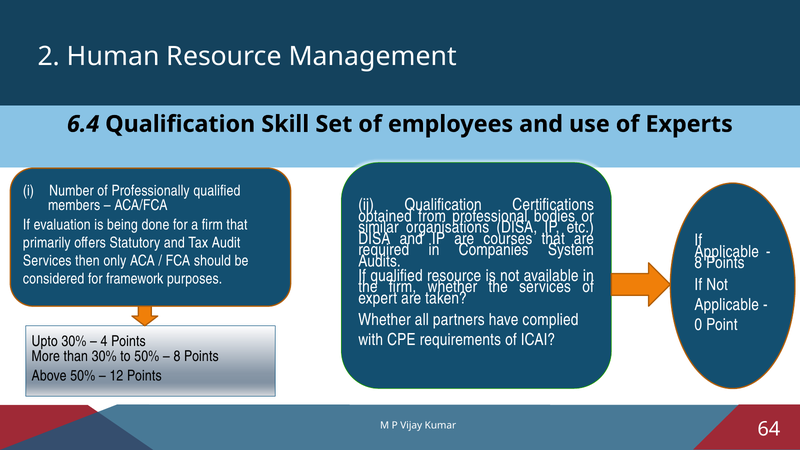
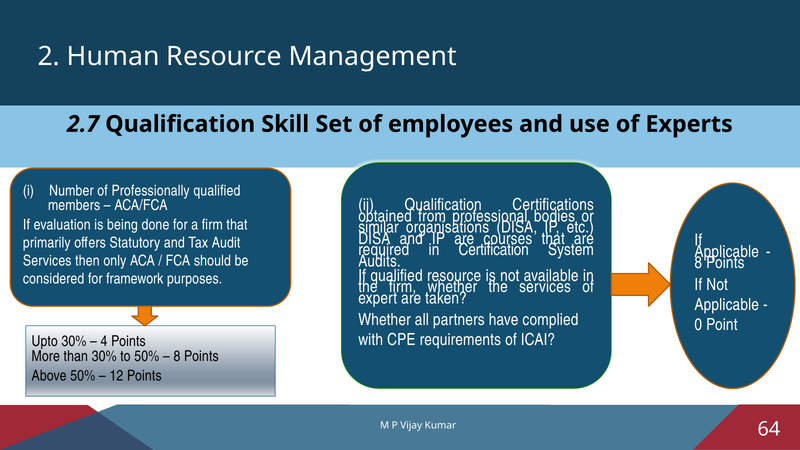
6.4: 6.4 -> 2.7 (83, 124)
Companies: Companies -> Certification (494, 250)
